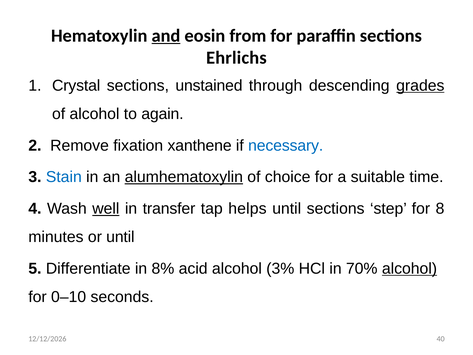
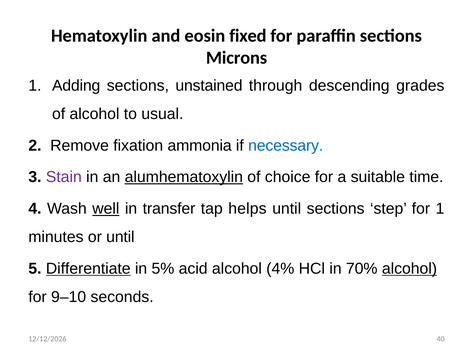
and underline: present -> none (166, 36)
from: from -> fixed (248, 36)
Ehrlichs: Ehrlichs -> Microns (237, 58)
Crystal: Crystal -> Adding (76, 85)
grades underline: present -> none (420, 85)
again: again -> usual (162, 114)
xanthene: xanthene -> ammonia (200, 145)
Stain colour: blue -> purple (64, 177)
for 8: 8 -> 1 (440, 208)
Differentiate underline: none -> present (88, 268)
8%: 8% -> 5% (163, 268)
3%: 3% -> 4% (280, 268)
0–10: 0–10 -> 9–10 (69, 297)
